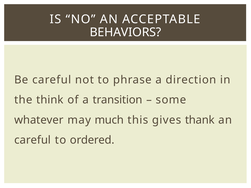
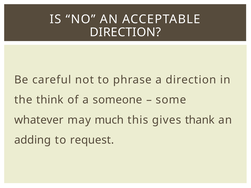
BEHAVIORS: BEHAVIORS -> DIRECTION (125, 32)
transition: transition -> someone (117, 100)
careful: careful -> adding (33, 140)
ordered: ordered -> request (92, 140)
